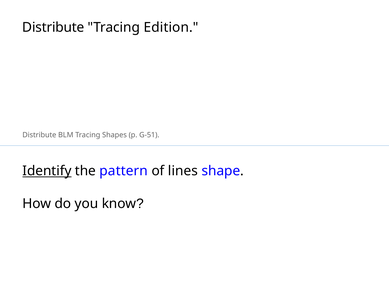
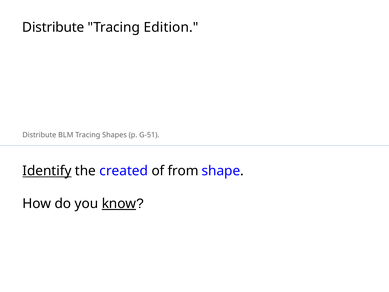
pattern: pattern -> created (124, 171)
lines: lines -> from (183, 171)
know underline: none -> present (119, 204)
